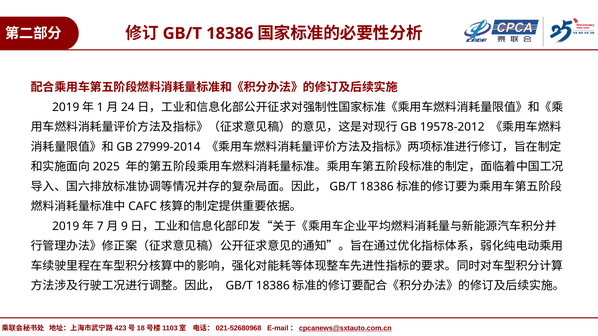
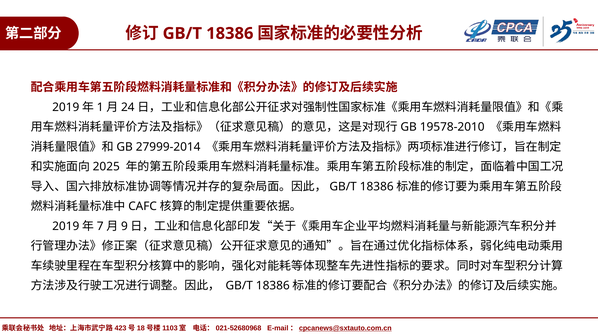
19578-2012: 19578-2012 -> 19578-2010 (452, 127)
